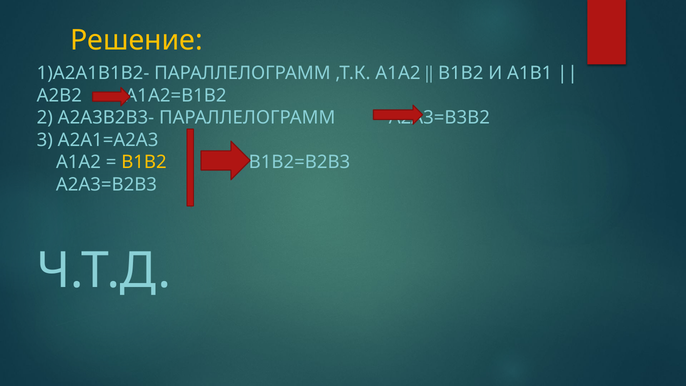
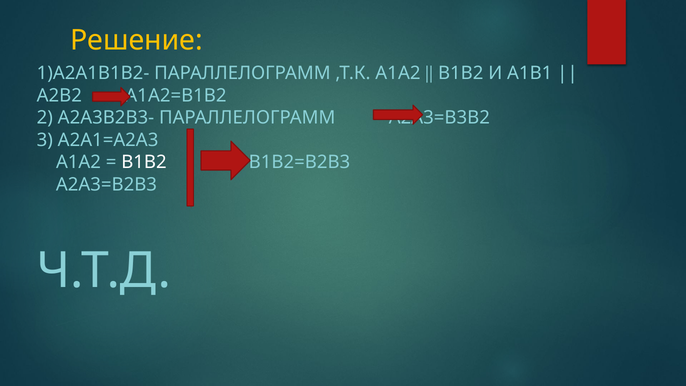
B1B2 colour: yellow -> white (144, 162)
